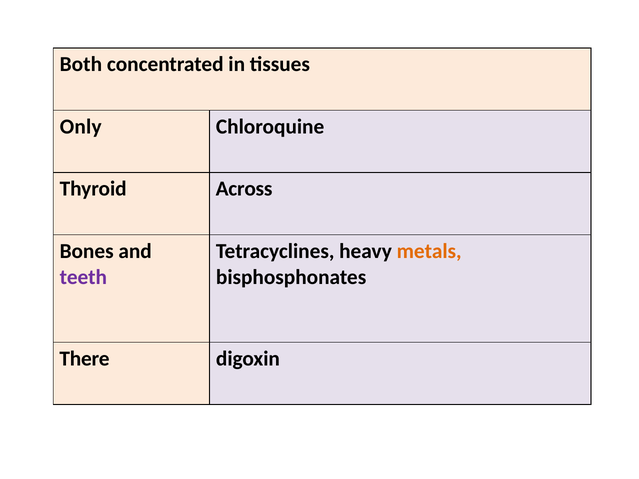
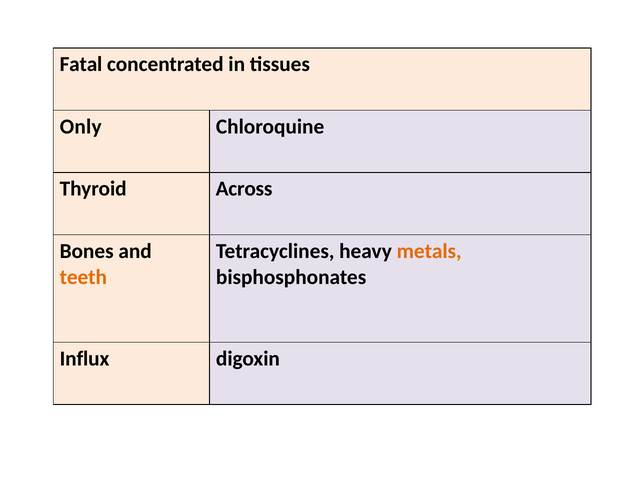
Both: Both -> Fatal (81, 64)
teeth colour: purple -> orange (83, 277)
There: There -> Influx (84, 359)
